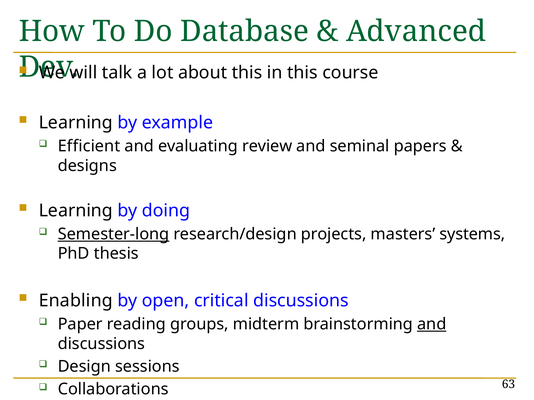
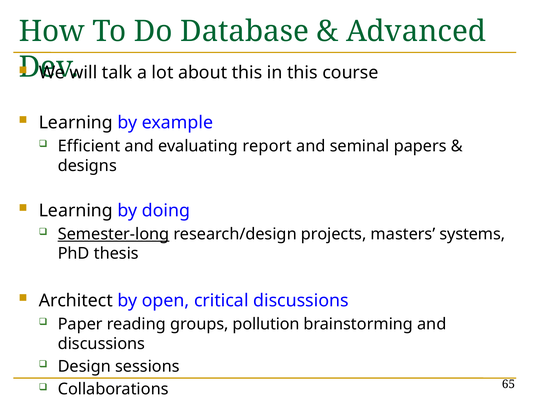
review: review -> report (267, 146)
Enabling: Enabling -> Architect (76, 301)
midterm: midterm -> pollution (266, 324)
and underline: present -> none (432, 324)
63: 63 -> 65 (508, 385)
